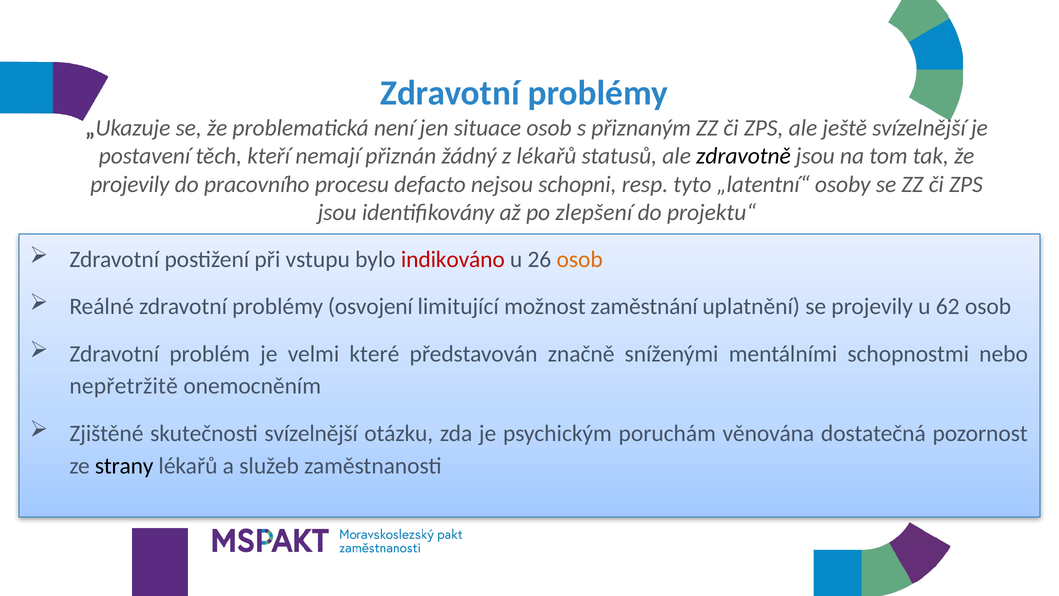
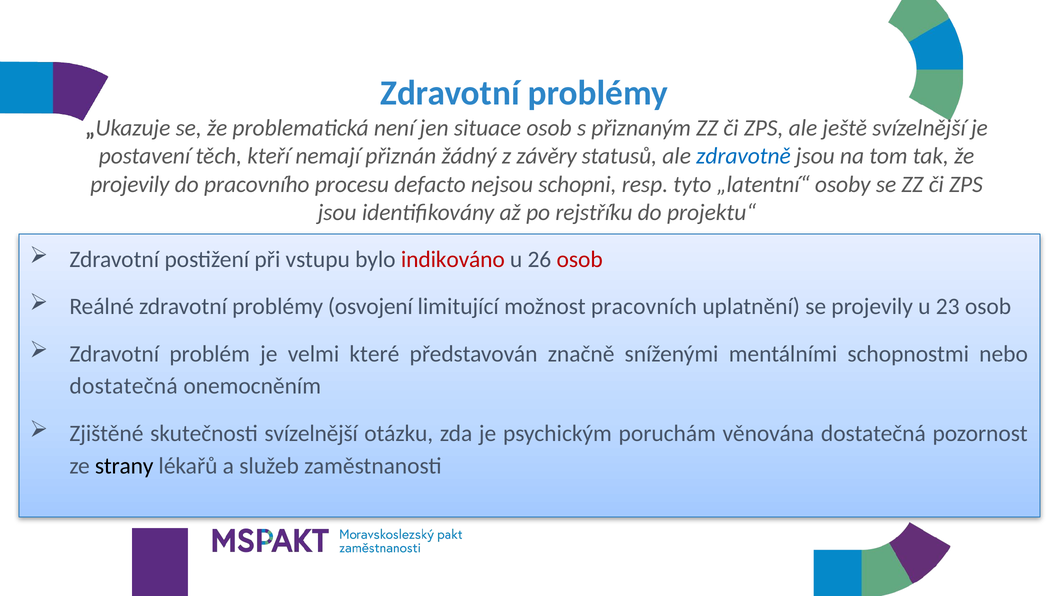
z lékařů: lékařů -> závěry (547, 156)
zdravotně colour: black -> blue (743, 156)
zlepšení: zlepšení -> rejstříku (594, 212)
osob colour: orange -> red (580, 259)
zaměstnání: zaměstnání -> pracovních (644, 306)
62: 62 -> 23 (948, 306)
nepřetržitě: nepřetržitě -> dostatečná (124, 386)
